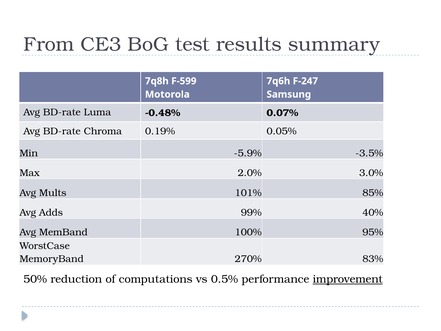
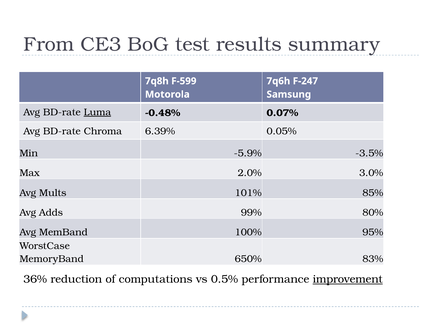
Luma underline: none -> present (97, 112)
0.19%: 0.19% -> 6.39% (160, 131)
40%: 40% -> 80% (373, 212)
270%: 270% -> 650% (248, 259)
50%: 50% -> 36% (35, 279)
